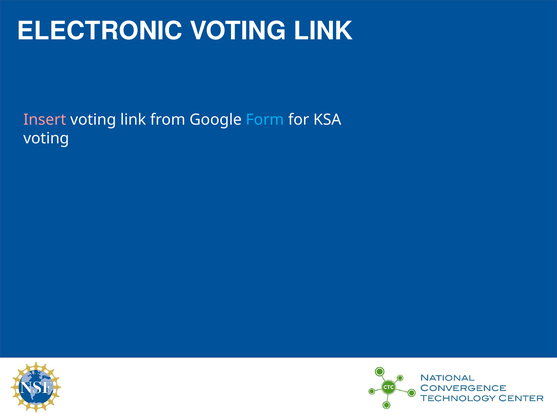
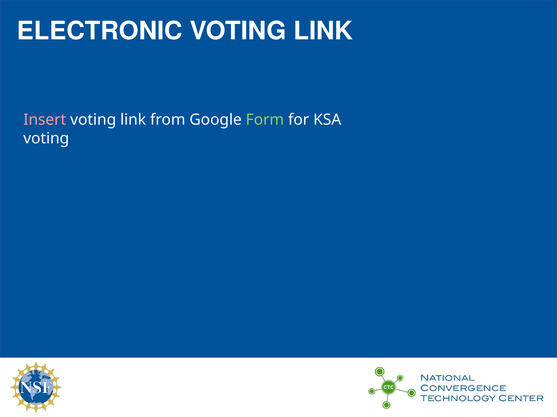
Form colour: light blue -> light green (265, 120)
